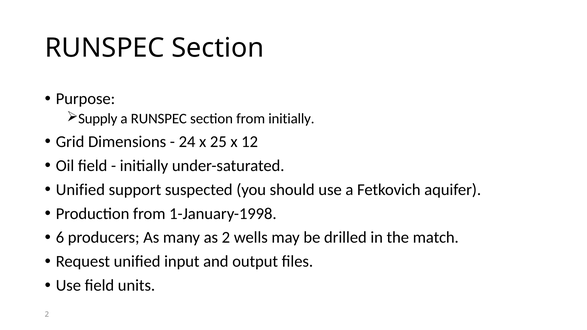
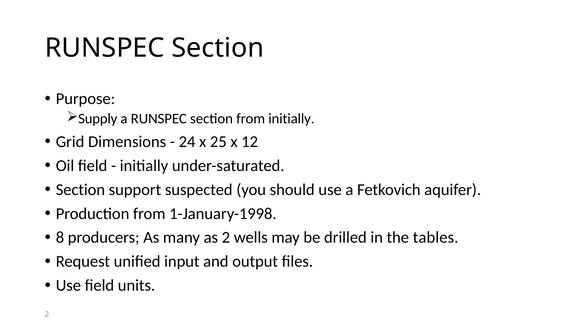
Unified: Unified -> Section (80, 190)
6: 6 -> 8 (60, 238)
match: match -> tables (436, 238)
